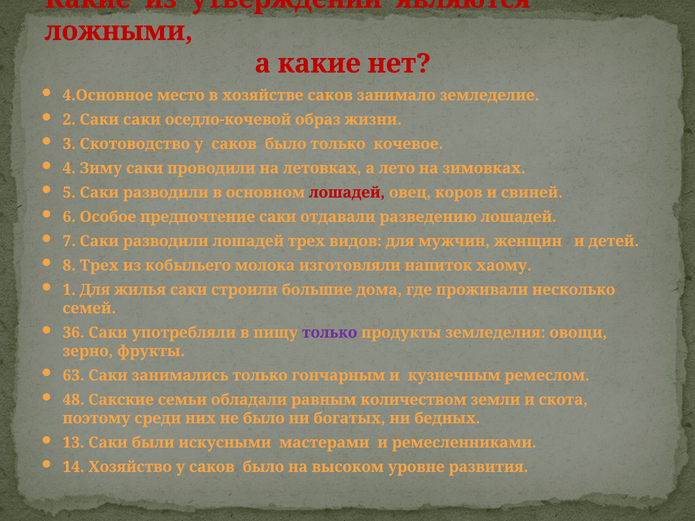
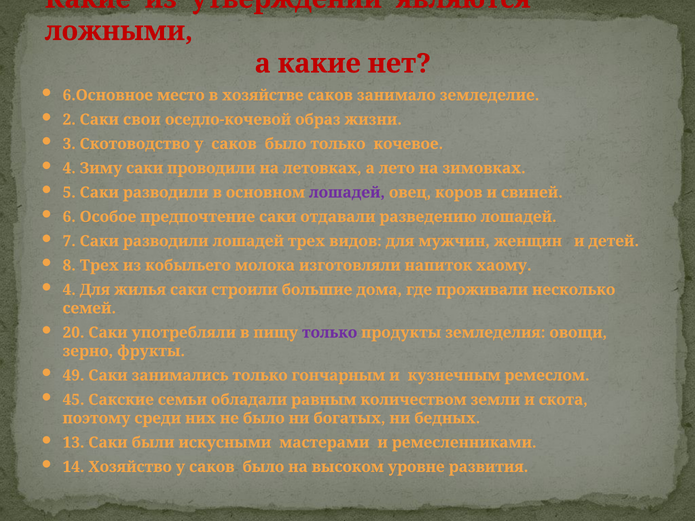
4.Основное: 4.Основное -> 6.Основное (108, 95)
Саки саки: саки -> свои (142, 120)
лошадей colour: red -> purple (347, 193)
1: 1 -> 4 (69, 290)
36: 36 -> 20 (74, 333)
63: 63 -> 49 (74, 376)
48: 48 -> 45 (74, 400)
